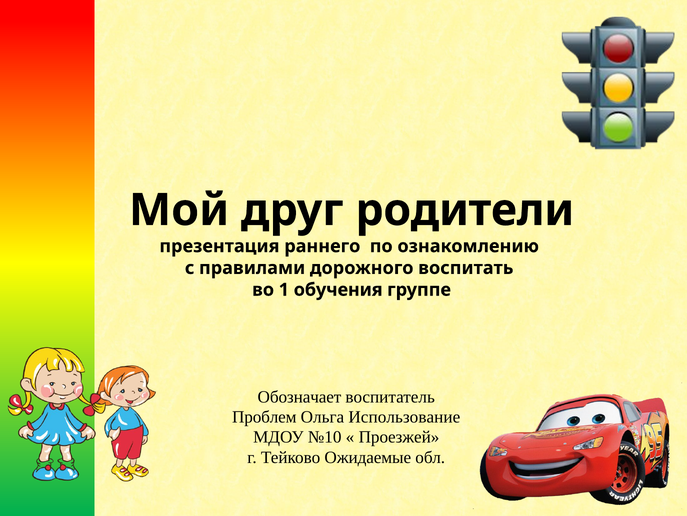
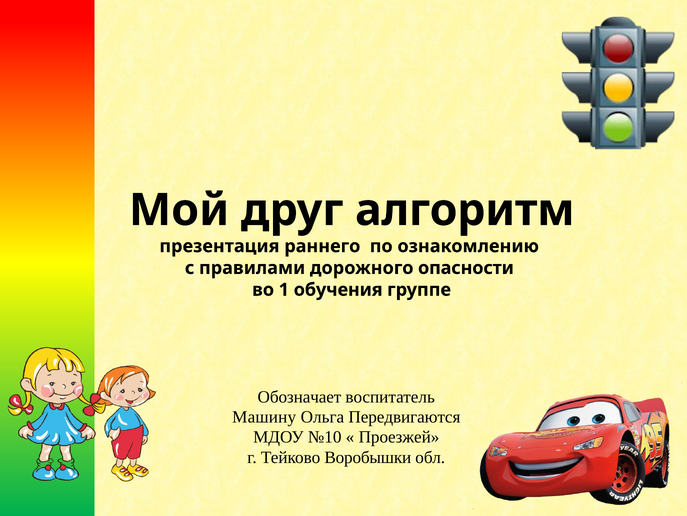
родители: родители -> алгоритм (465, 210)
воспитать: воспитать -> опасности (466, 268)
Проблем: Проблем -> Машину (264, 416)
Использование: Использование -> Передвигаются (404, 416)
Ожидаемые: Ожидаемые -> Воробышки (368, 457)
